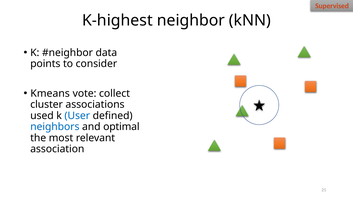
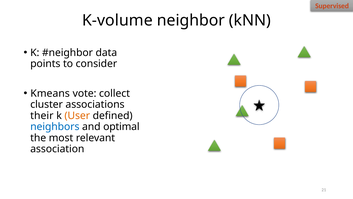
K-highest: K-highest -> K-volume (117, 20)
used: used -> their (42, 115)
User colour: blue -> orange (77, 115)
